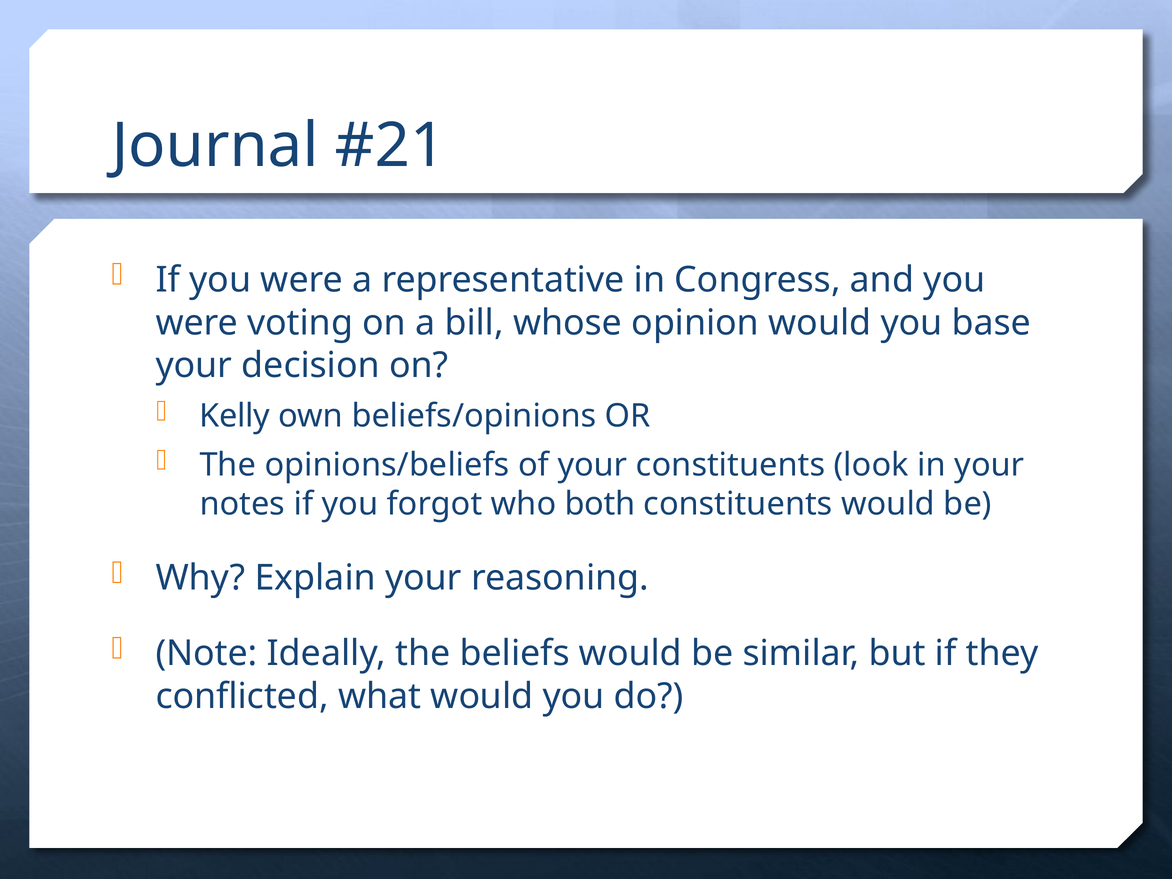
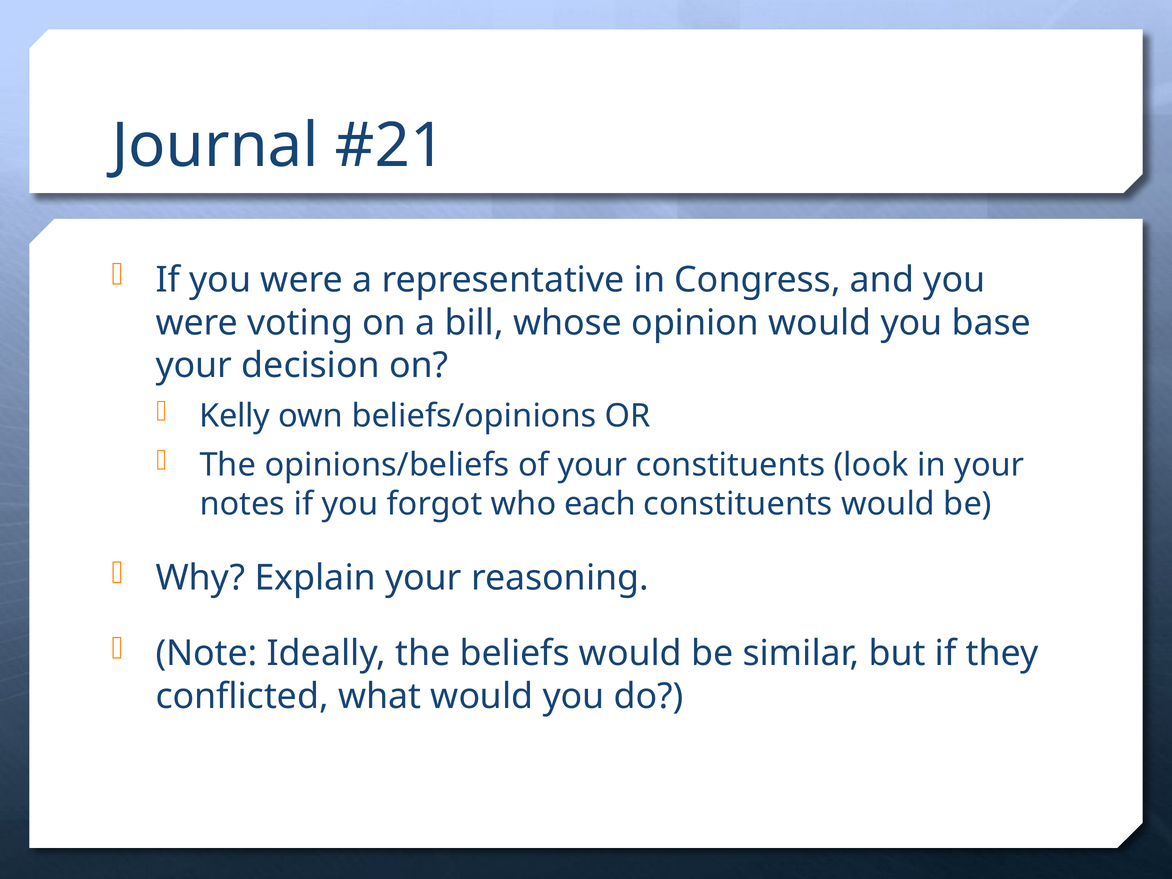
both: both -> each (600, 504)
